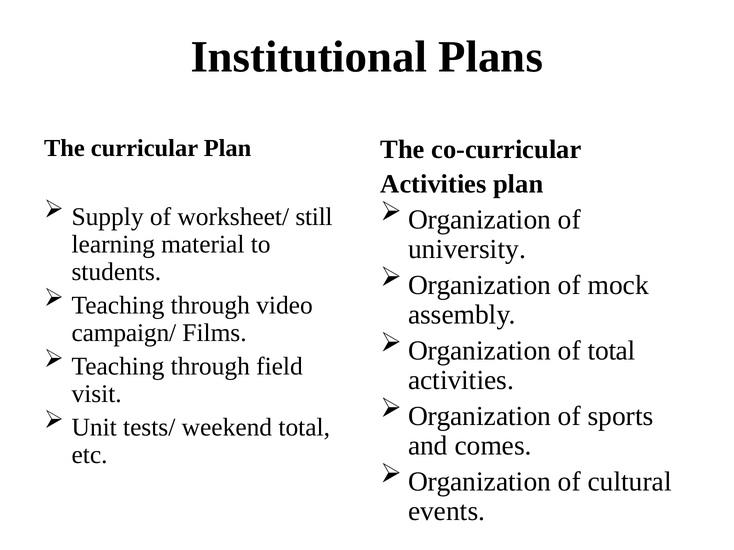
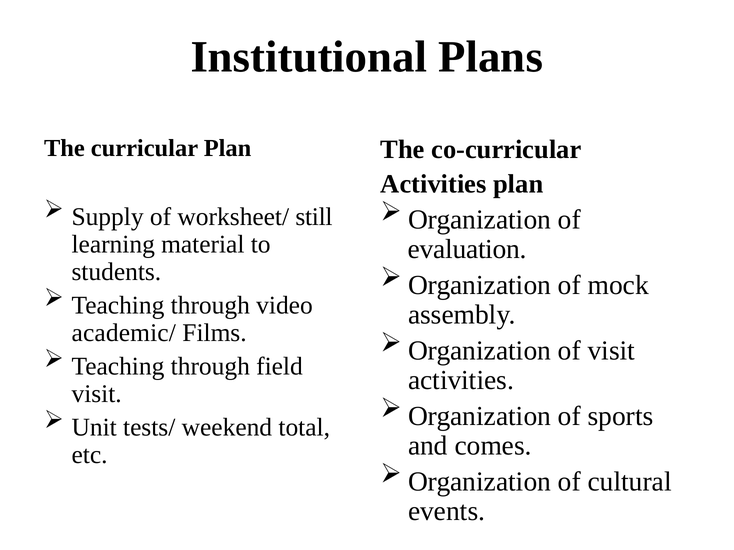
university: university -> evaluation (467, 249)
campaign/: campaign/ -> academic/ (124, 333)
of total: total -> visit (611, 351)
